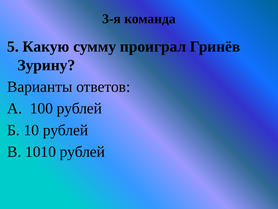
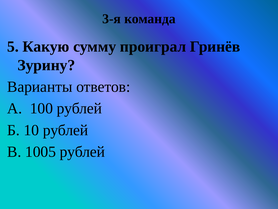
1010: 1010 -> 1005 (41, 151)
